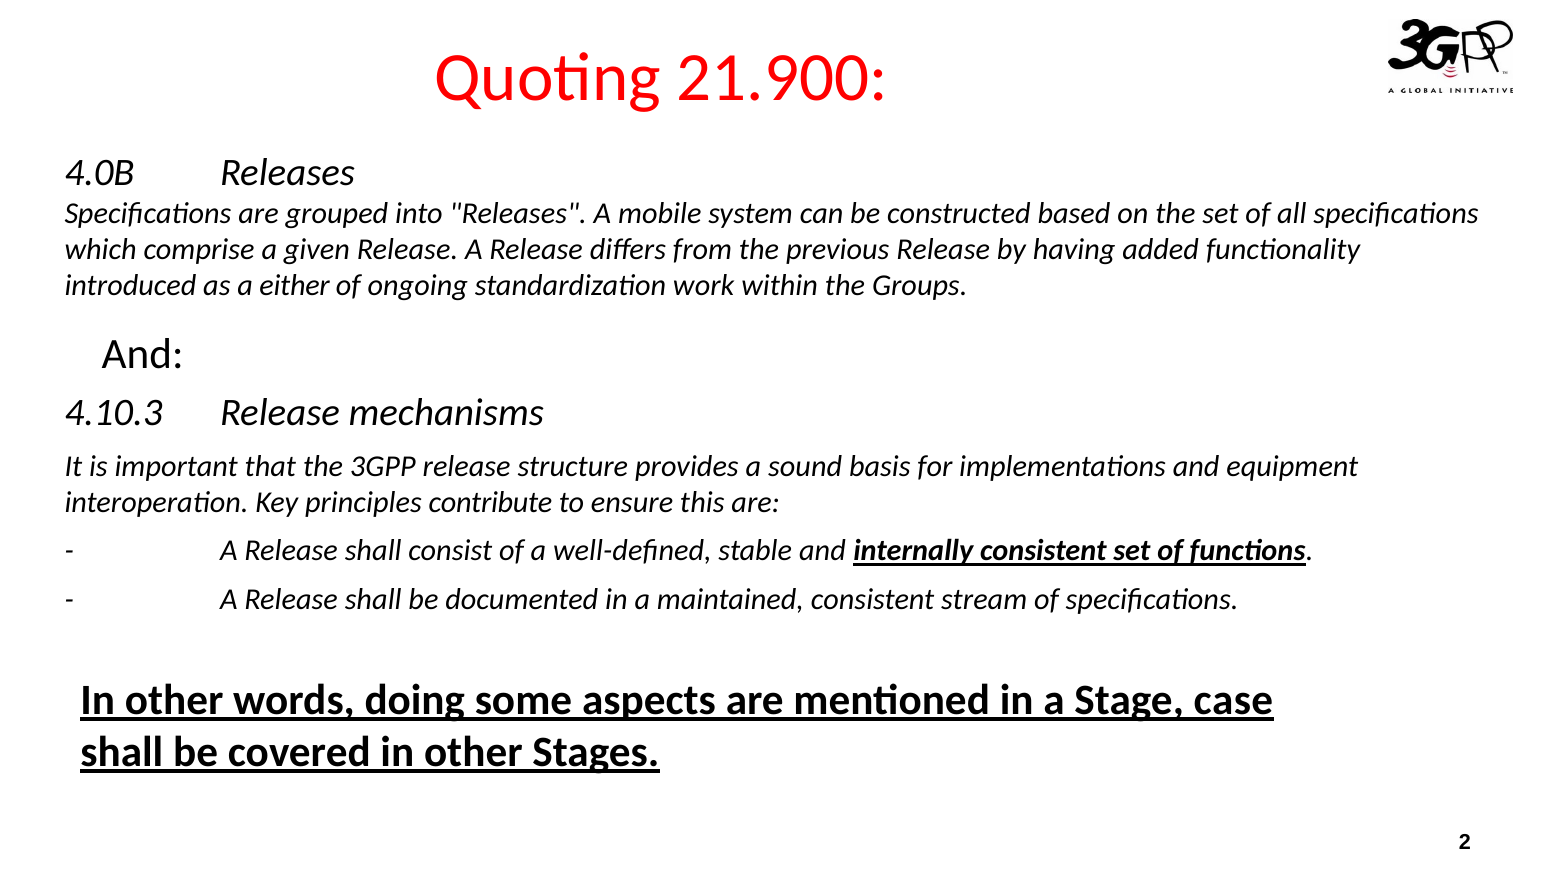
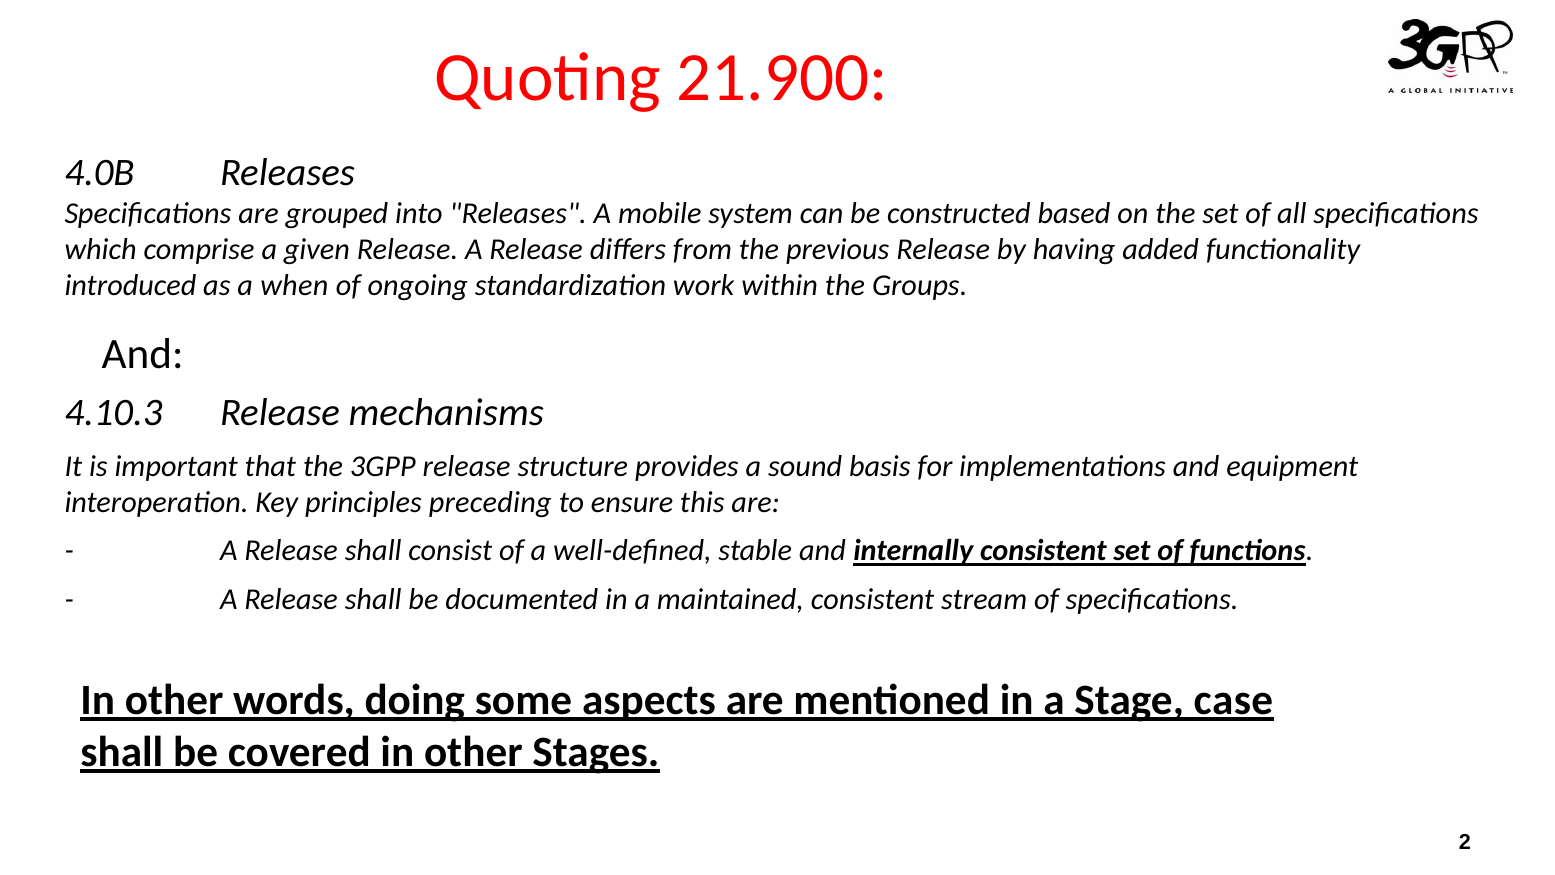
either: either -> when (294, 286)
contribute: contribute -> preceding (490, 502)
